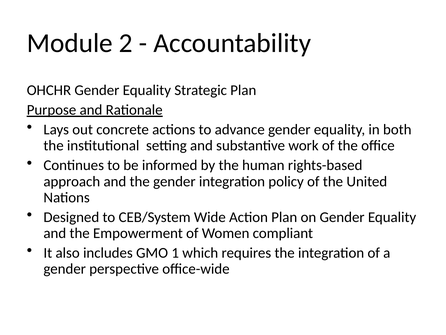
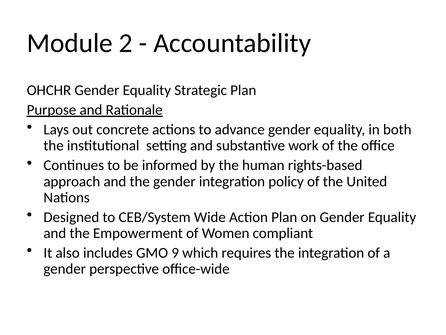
1: 1 -> 9 (175, 253)
